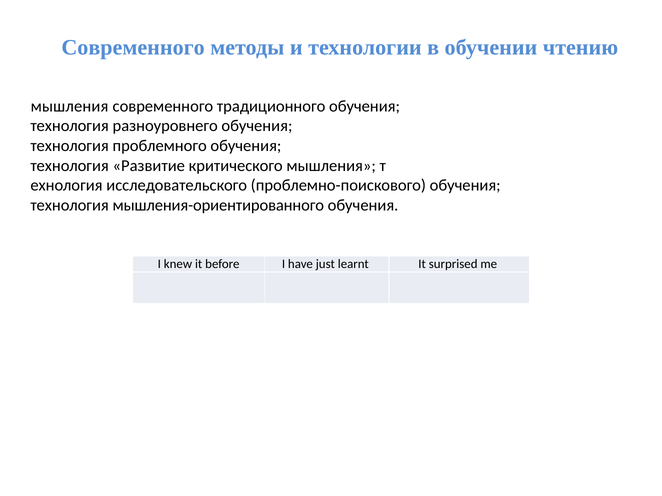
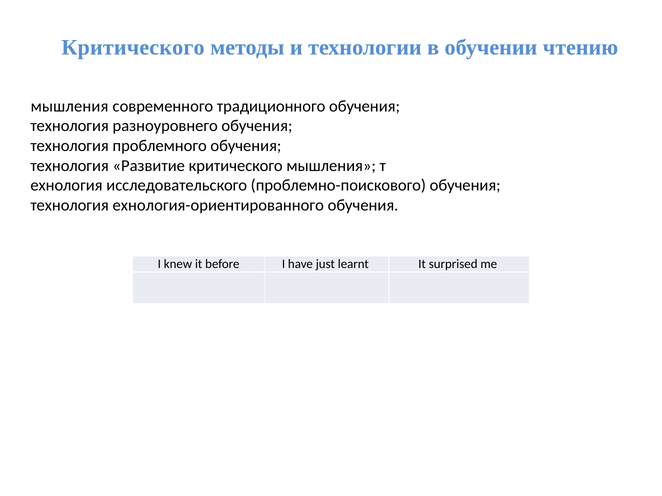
Современного: Современного -> Критического (133, 47)
мышления-ориентированного: мышления-ориентированного -> ехнология-ориентированного (218, 205)
